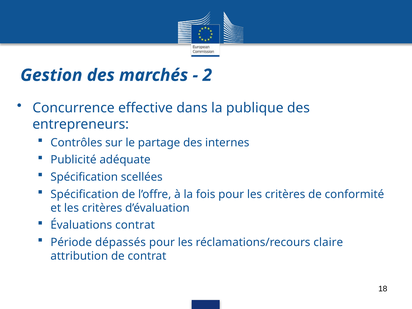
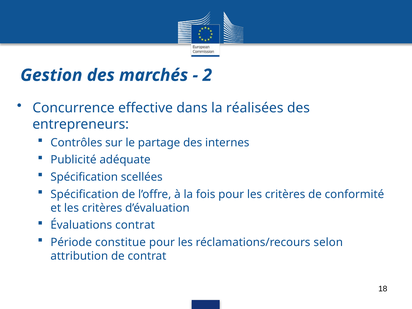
publique: publique -> réalisées (255, 108)
dépassés: dépassés -> constitue (120, 242)
claire: claire -> selon (328, 242)
